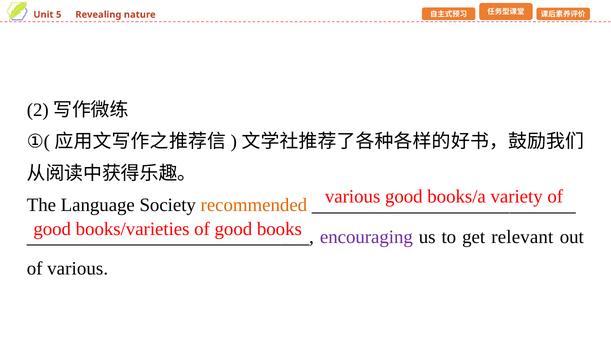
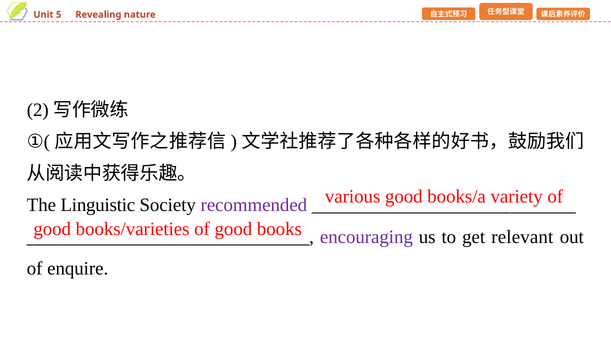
Language: Language -> Linguistic (98, 205)
recommended colour: orange -> purple (254, 205)
of various: various -> enquire (78, 268)
